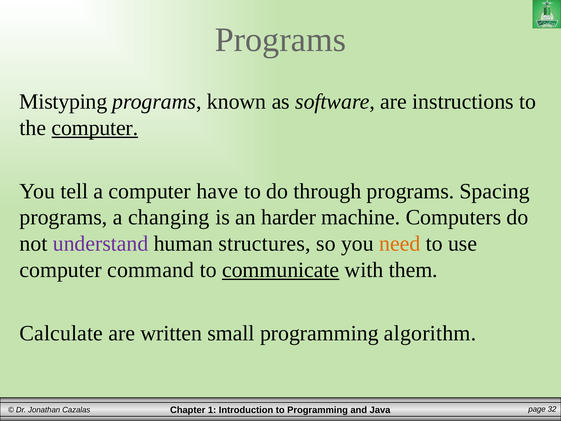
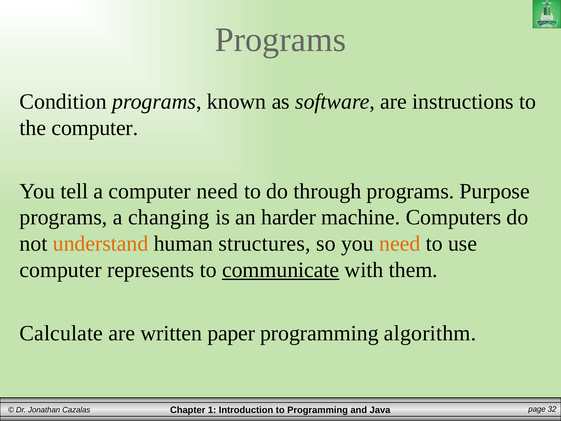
Mistyping: Mistyping -> Condition (63, 102)
computer underline: present -> none (95, 128)
computer have: have -> need (217, 191)
Spacing: Spacing -> Purpose (495, 191)
understand colour: purple -> orange (101, 243)
command: command -> represents (151, 270)
small: small -> paper (231, 333)
